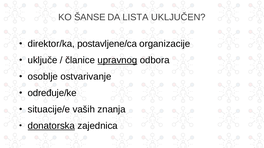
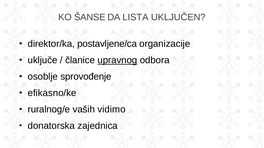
ostvarivanje: ostvarivanje -> sprovođenje (86, 77)
određuje/ke: određuje/ke -> efikasno/ke (52, 93)
situacije/e: situacije/e -> ruralnog/e (49, 110)
znanja: znanja -> vidimo (112, 110)
donatorska underline: present -> none (51, 126)
